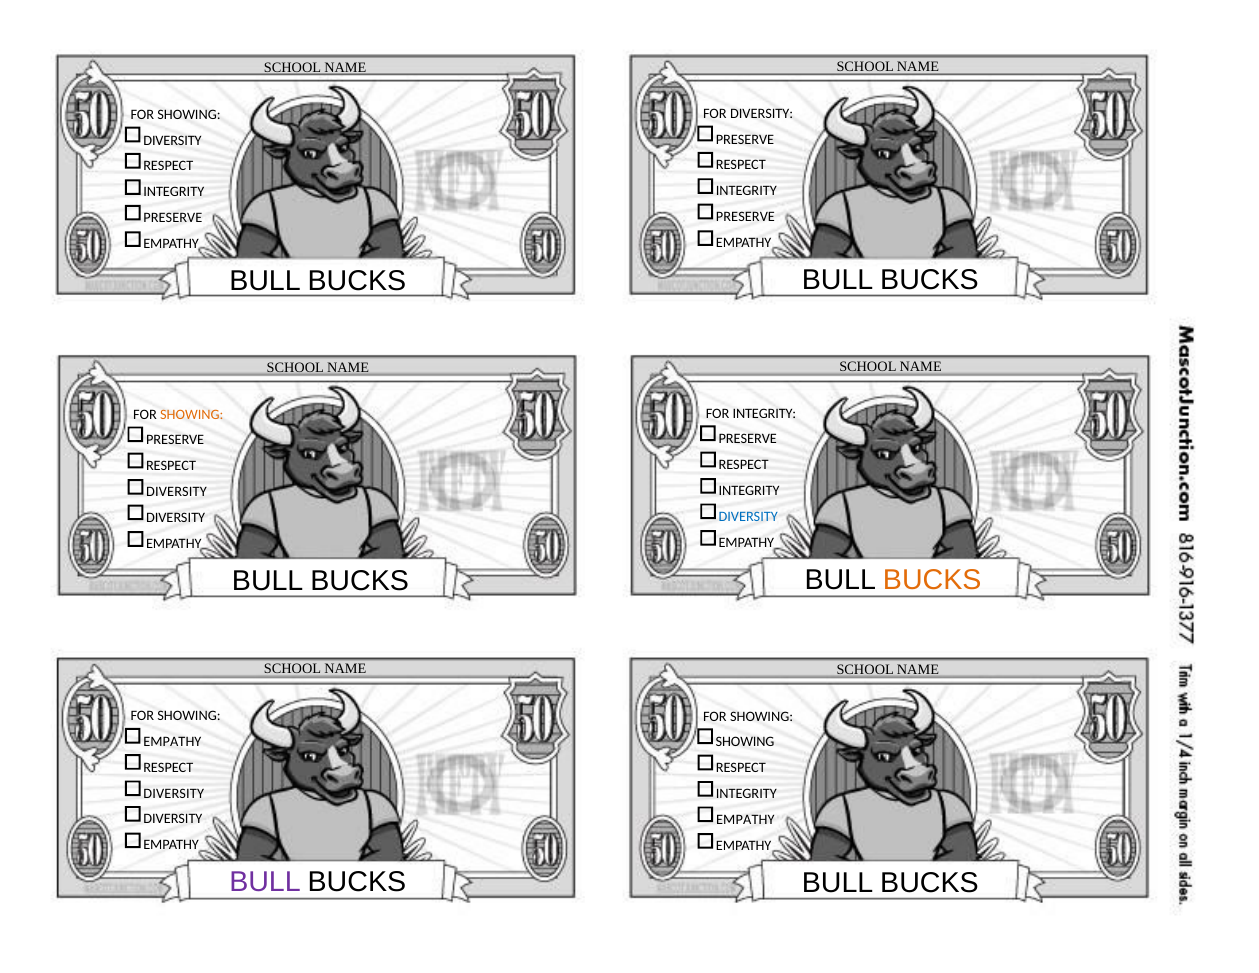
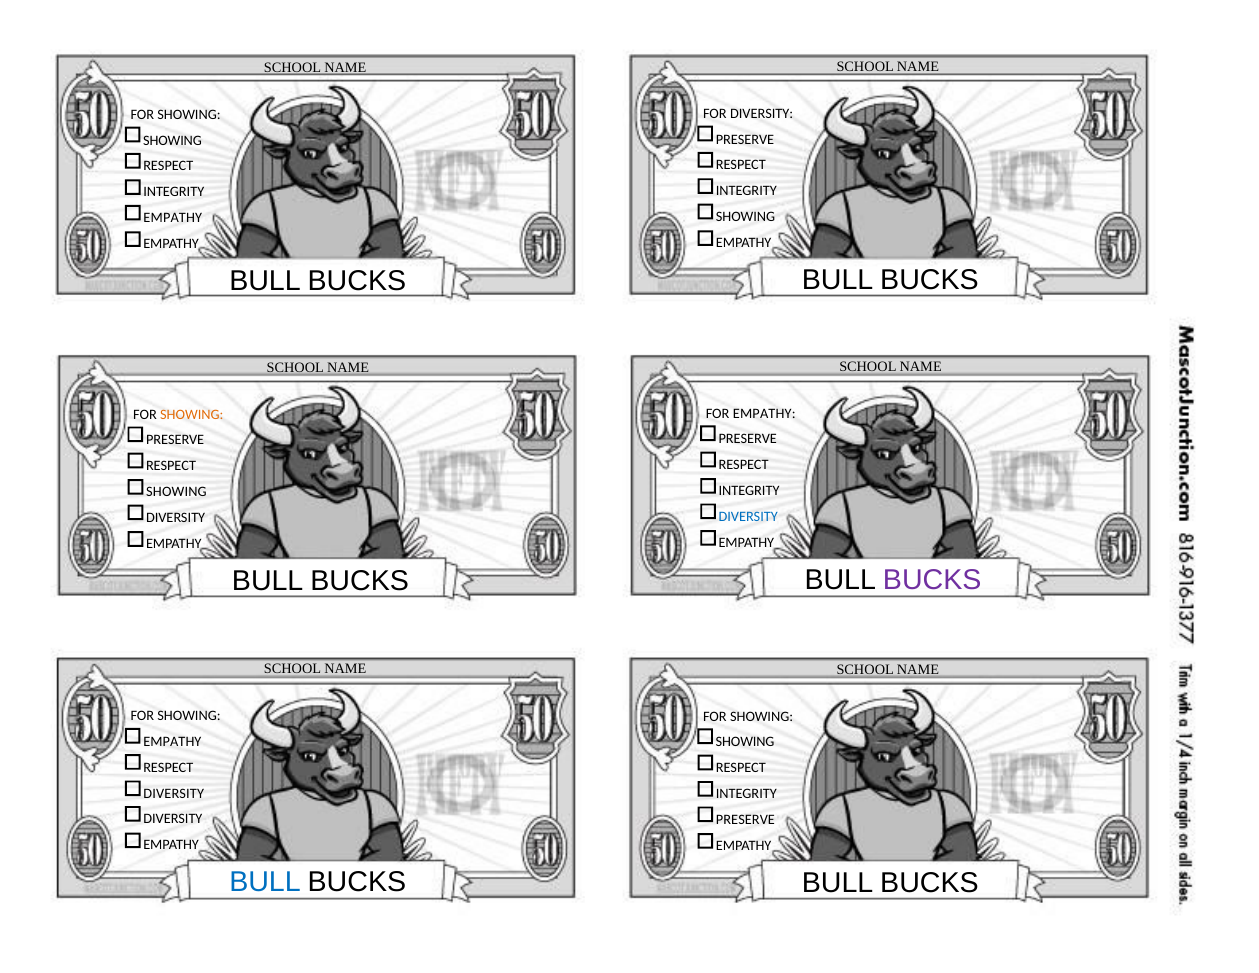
DIVERSITY: DIVERSITY -> SHOWING (173, 140)
PRESERVE: PRESERVE -> SHOWING (746, 217)
PRESERVE: PRESERVE -> EMPATHY (173, 218)
FOR INTEGRITY: INTEGRITY -> EMPATHY (764, 413)
DIVERSITY: DIVERSITY -> SHOWING (176, 492)
BUCKS colour: orange -> purple (932, 580)
EMPATHY: EMPATHY -> PRESERVE (745, 820)
BULL colour: purple -> blue (265, 882)
